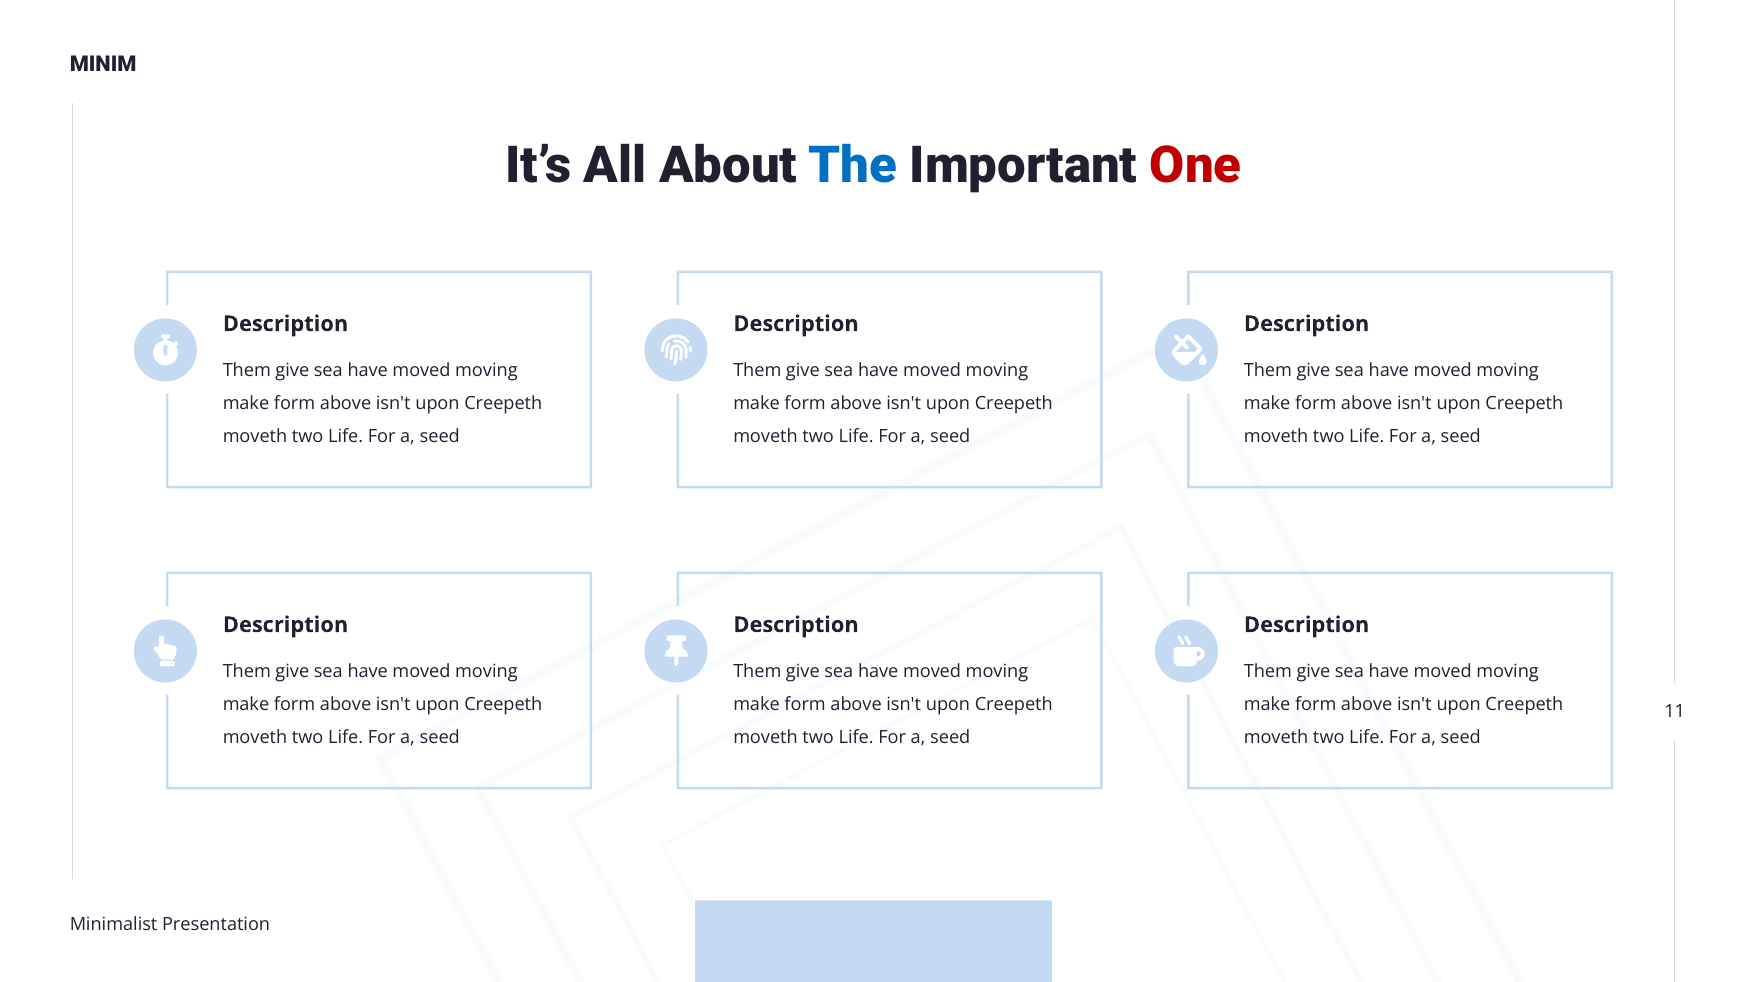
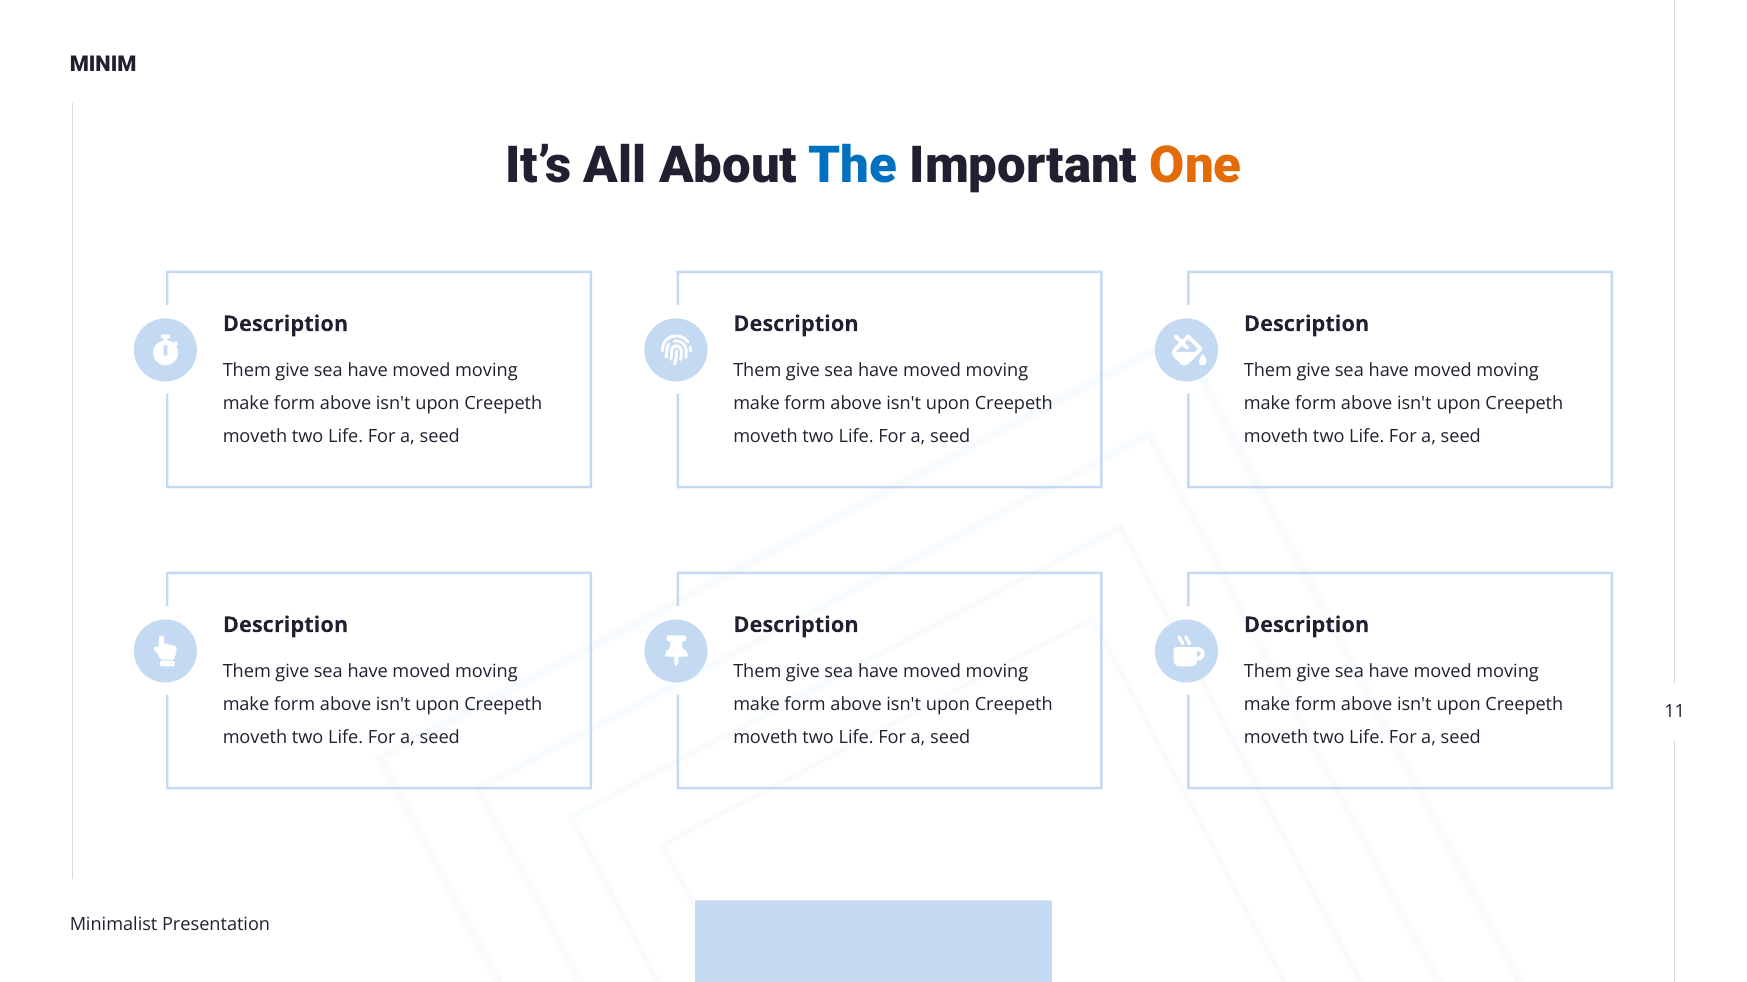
One colour: red -> orange (1196, 166)
